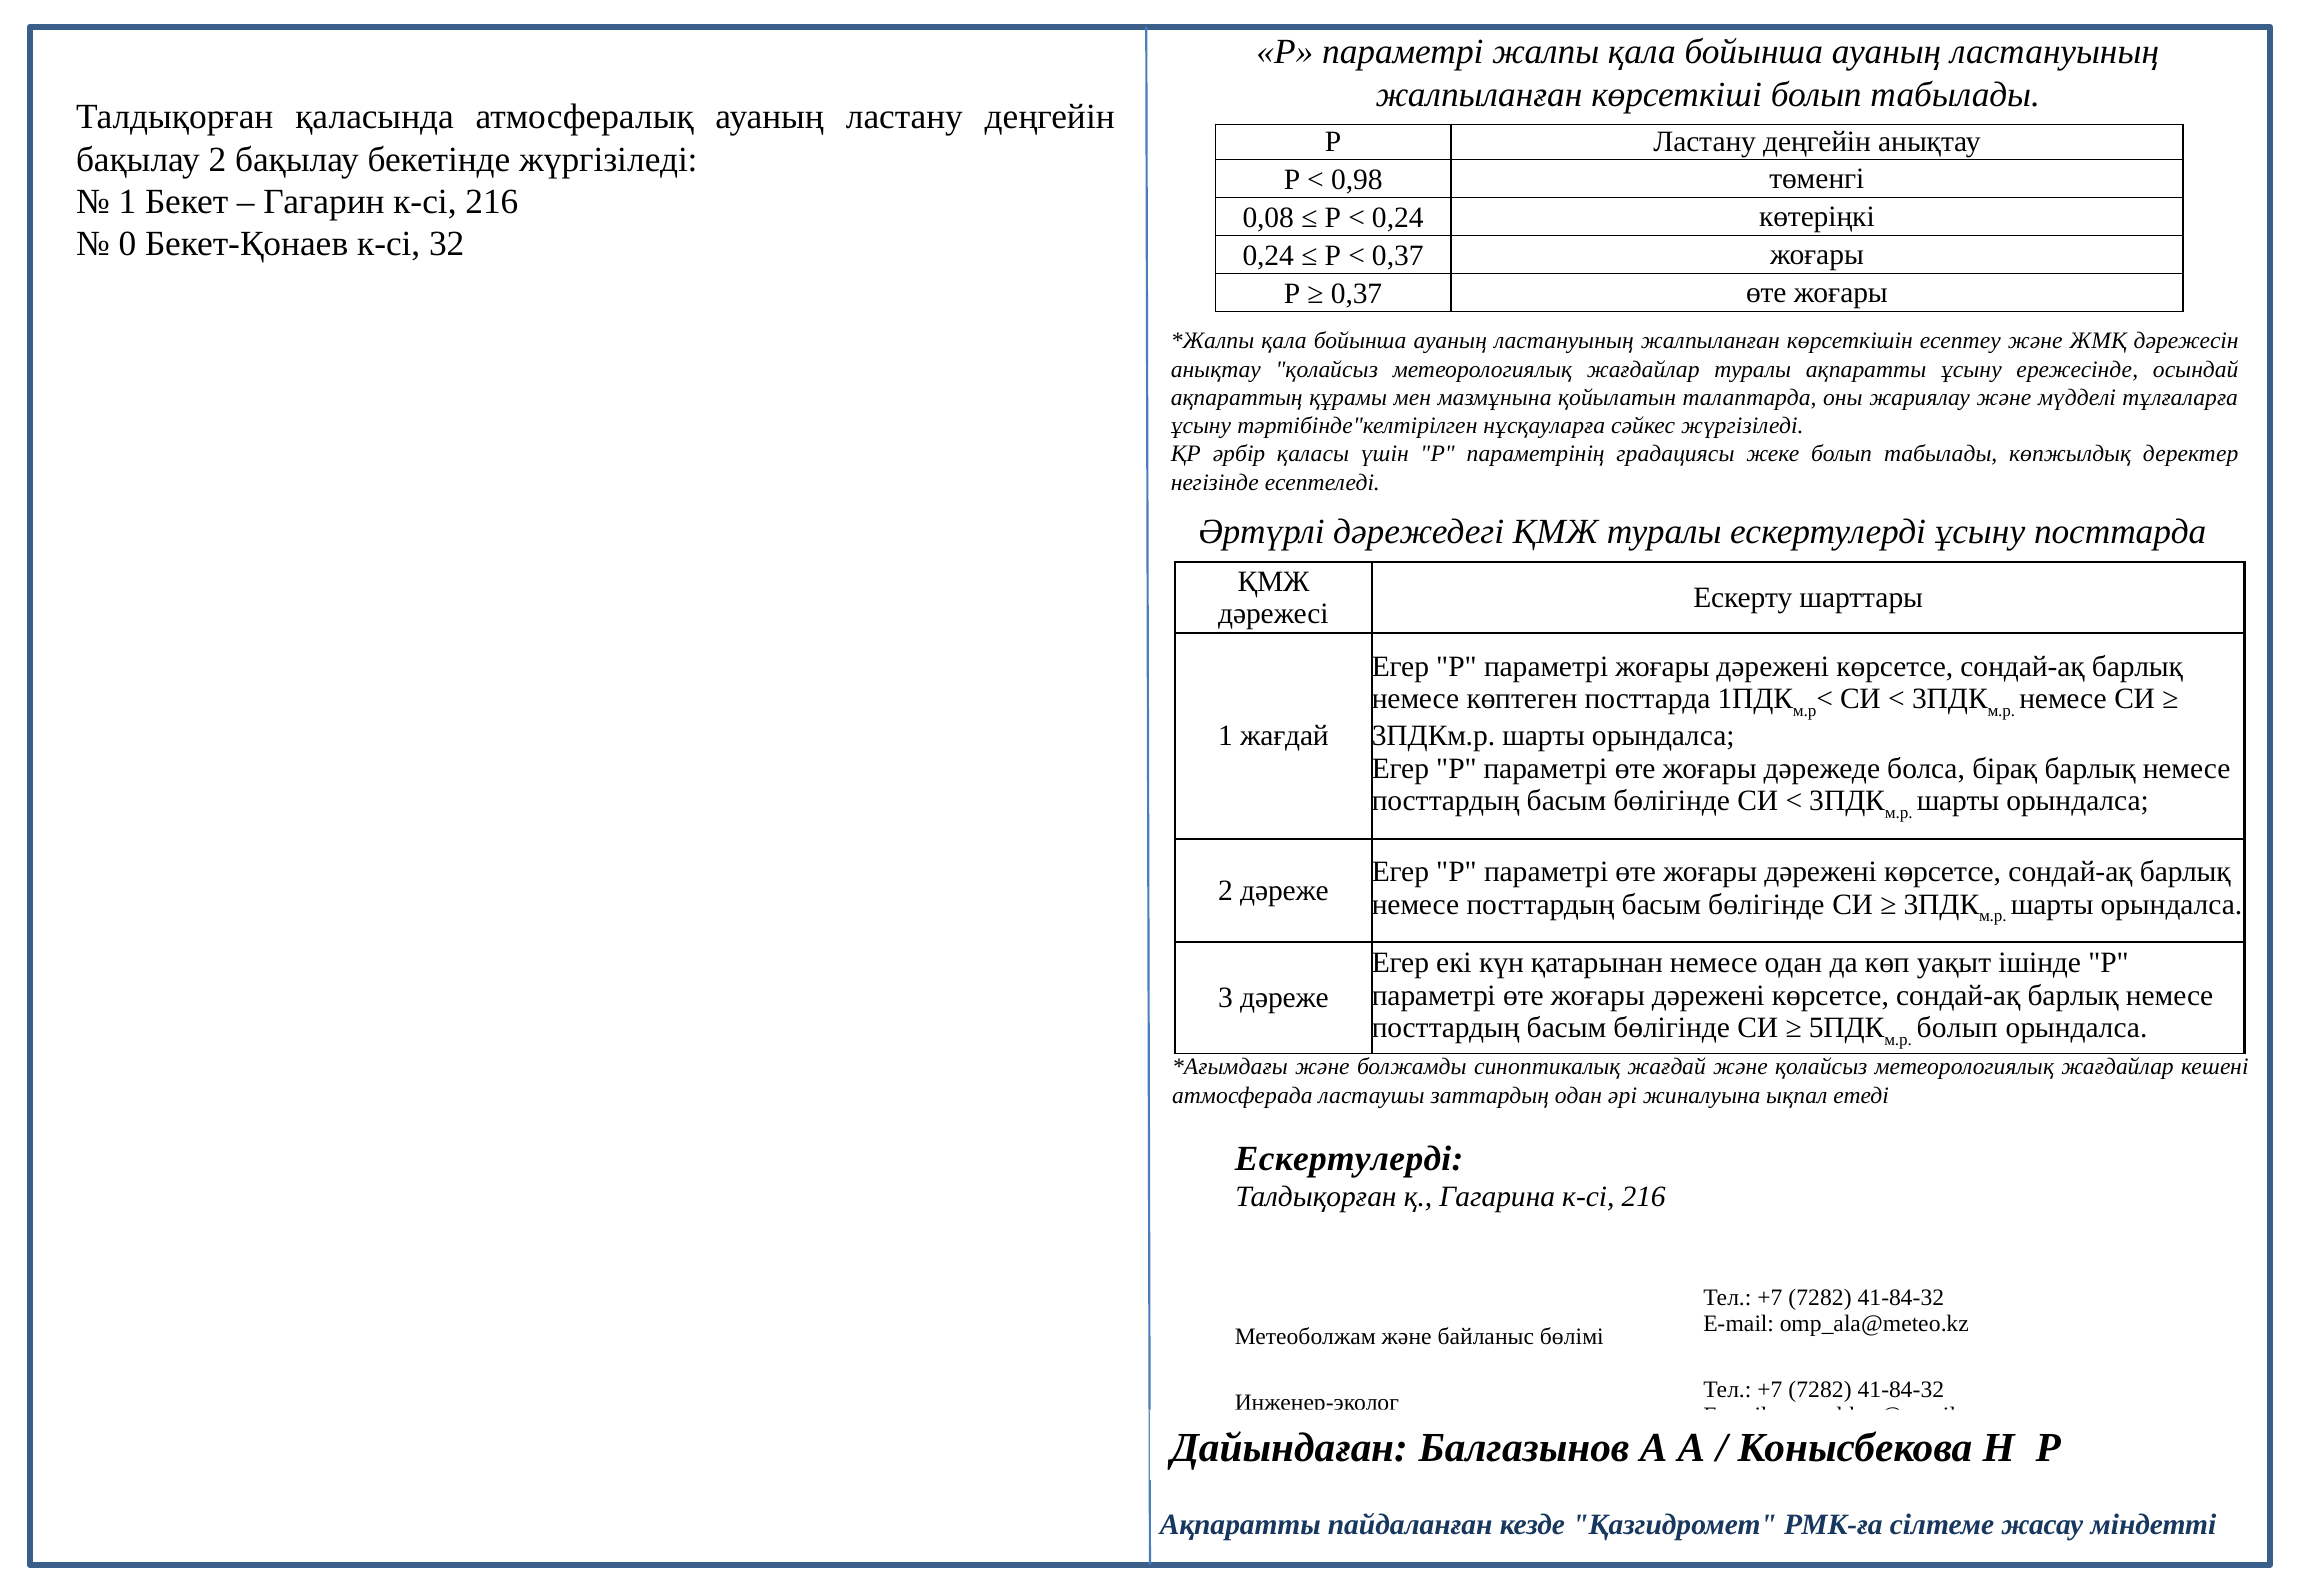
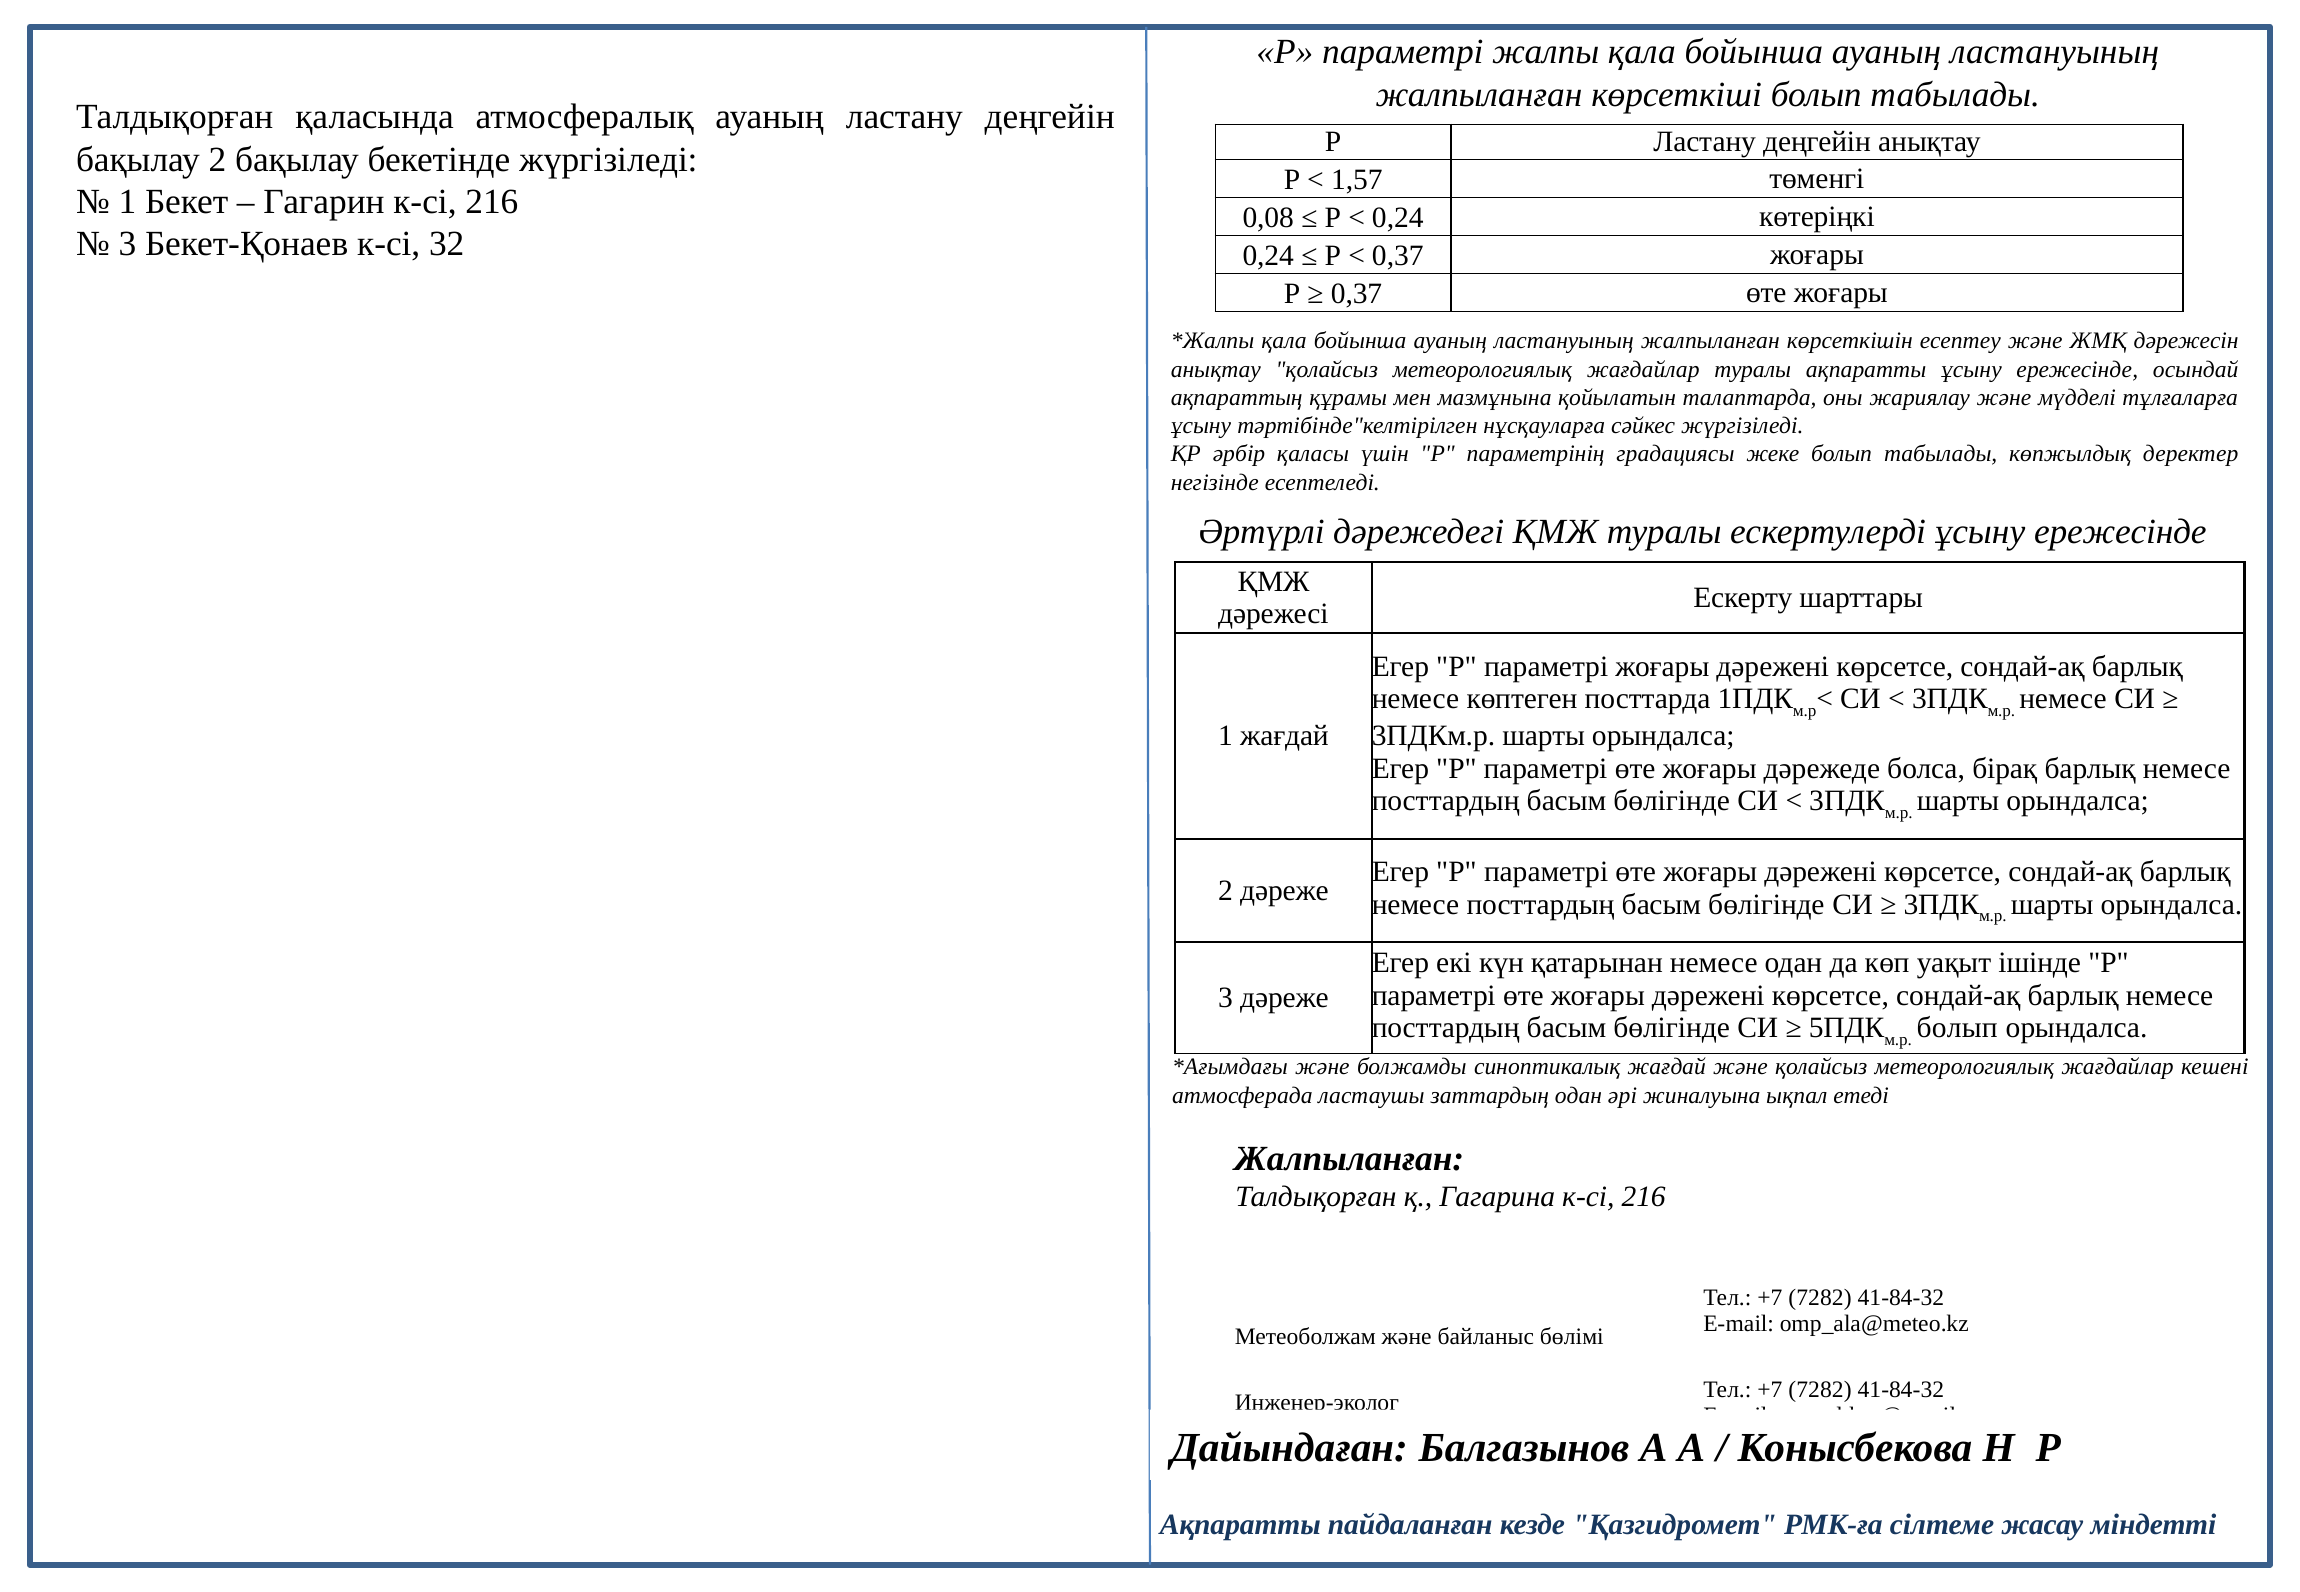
0,98: 0,98 -> 1,57 (1357, 180)
0: 0 -> 3 (127, 244)
ескертулерді ұсыну посттарда: посттарда -> ережесінде (2120, 532)
Ескертулерді: Ескертулерді -> Жалпыланған (1349, 1159)
